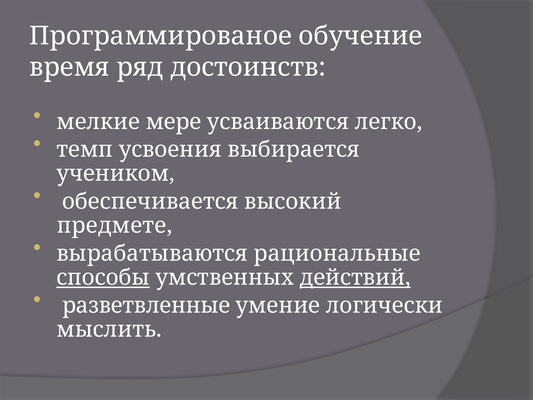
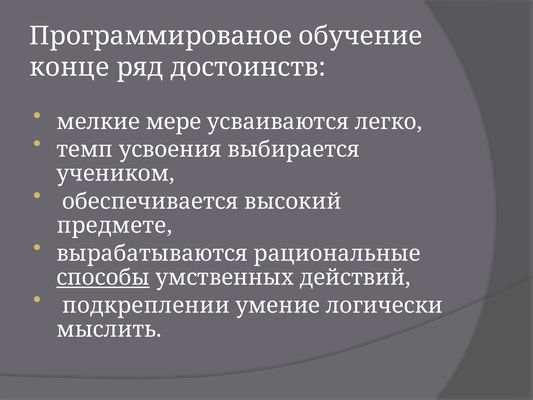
время: время -> конце (69, 67)
действий underline: present -> none (355, 277)
разветвленные: разветвленные -> подкреплении (146, 305)
